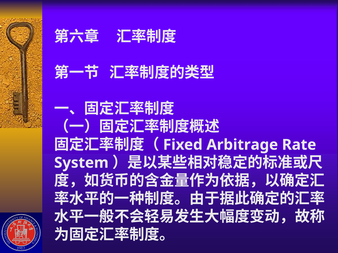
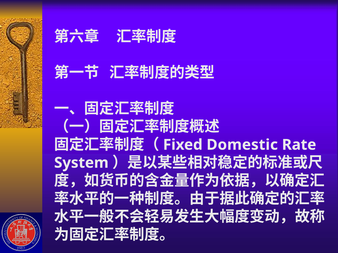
Arbitrage: Arbitrage -> Domestic (242, 145)
